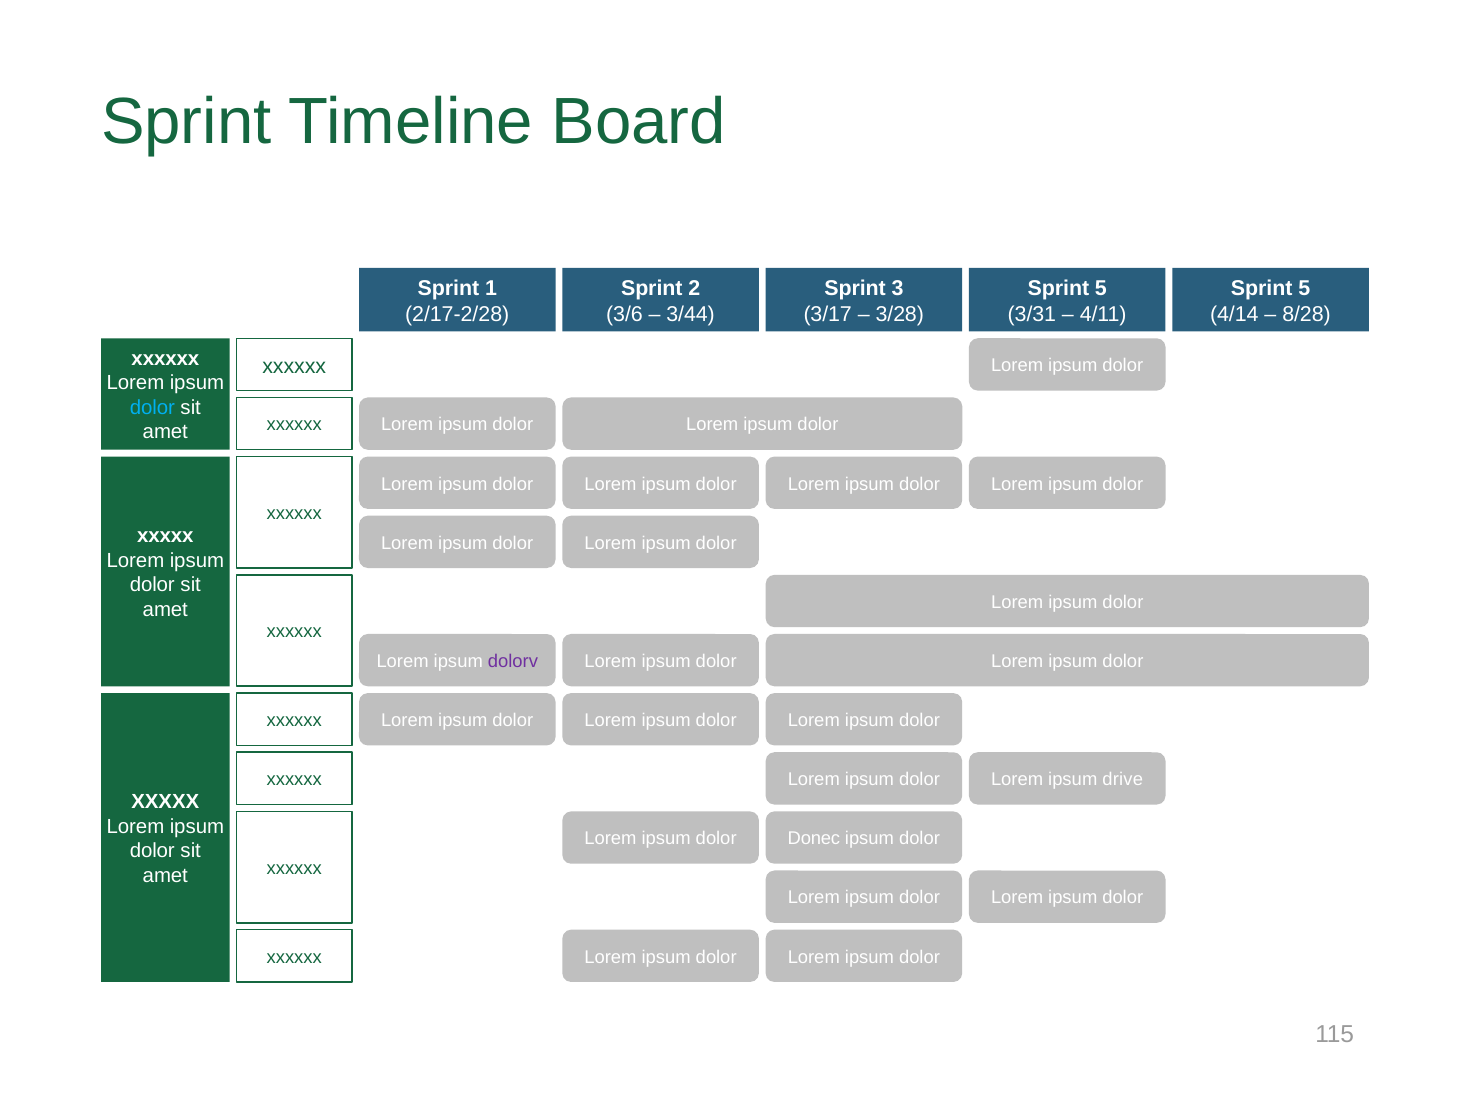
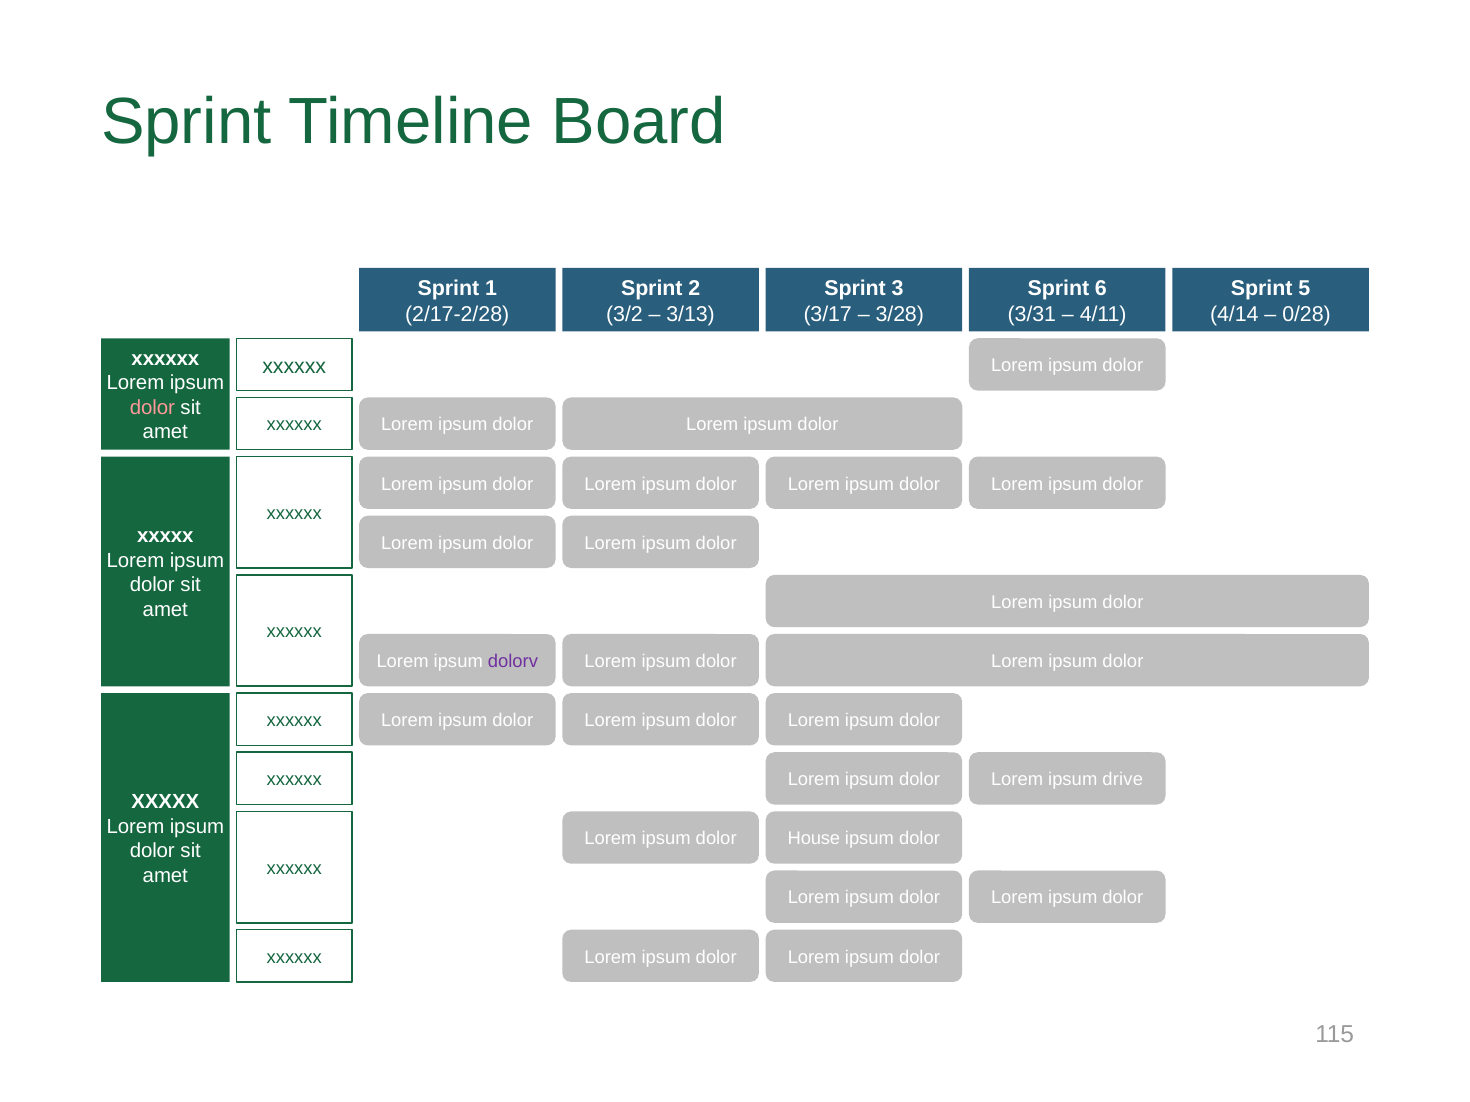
5: 5 -> 6 (1101, 288)
3/6: 3/6 -> 3/2 (625, 314)
3/44: 3/44 -> 3/13 (691, 314)
8/28: 8/28 -> 0/28 (1307, 314)
dolor colour: light blue -> pink (152, 408)
Donec: Donec -> House (814, 839)
